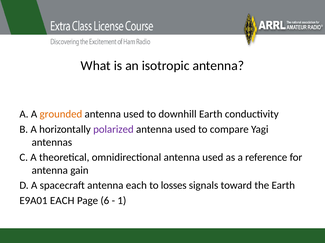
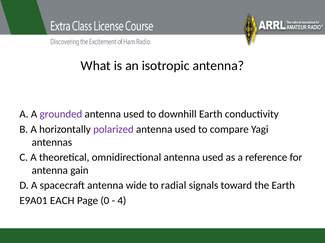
grounded colour: orange -> purple (61, 114)
antenna each: each -> wide (136, 186)
losses: losses -> radial (174, 186)
6: 6 -> 0 (105, 201)
1: 1 -> 4 (122, 201)
